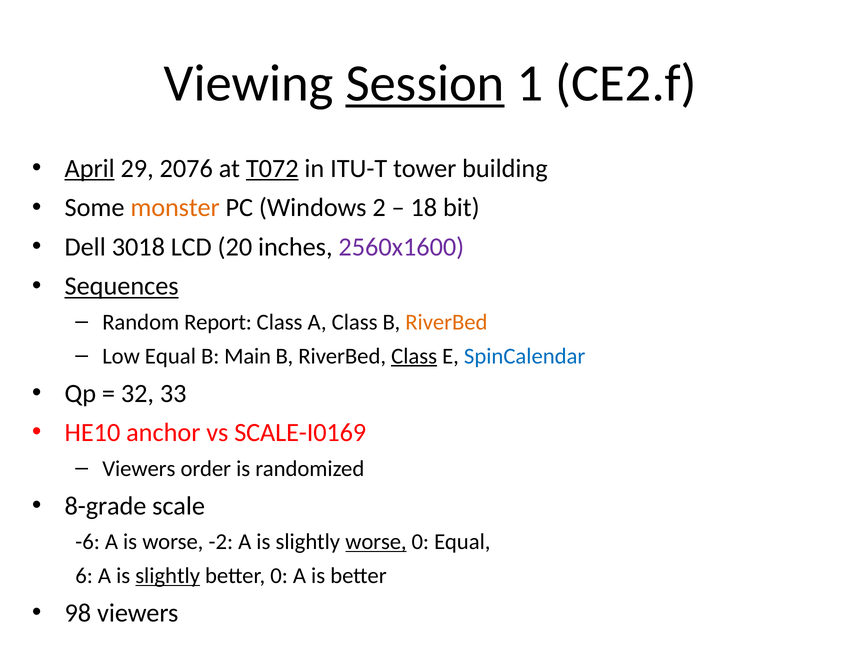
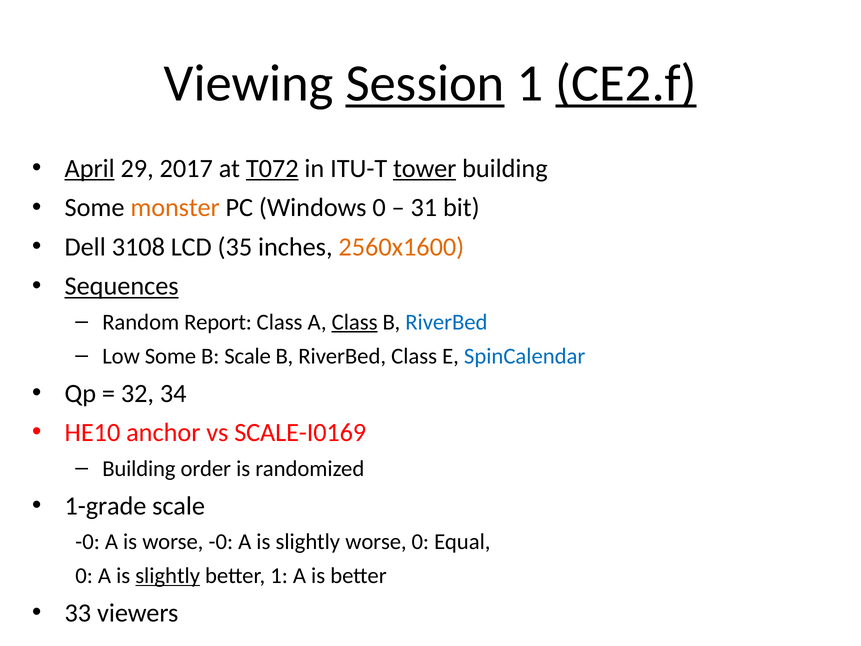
CE2.f underline: none -> present (626, 83)
2076: 2076 -> 2017 (186, 169)
tower underline: none -> present (425, 169)
Windows 2: 2 -> 0 (379, 208)
18: 18 -> 31 (424, 208)
3018: 3018 -> 3108 (138, 247)
20: 20 -> 35 (235, 247)
2560x1600 colour: purple -> orange (401, 247)
Class underline: none -> present (355, 322)
RiverBed colour: orange -> blue (446, 322)
Low Equal: Equal -> Some (170, 356)
B Main: Main -> Scale (248, 356)
Class underline: present -> none (414, 356)
33: 33 -> 34 (173, 393)
Viewers: Viewers -> Building (139, 468)
8-grade: 8-grade -> 1-grade (105, 506)
-6: -6 -> -0 (88, 542)
worse -2: -2 -> -0 (221, 542)
worse underline: present -> none (376, 542)
6: 6 -> 0 (84, 576)
better 0: 0 -> 1 (279, 576)
98: 98 -> 33 (78, 613)
